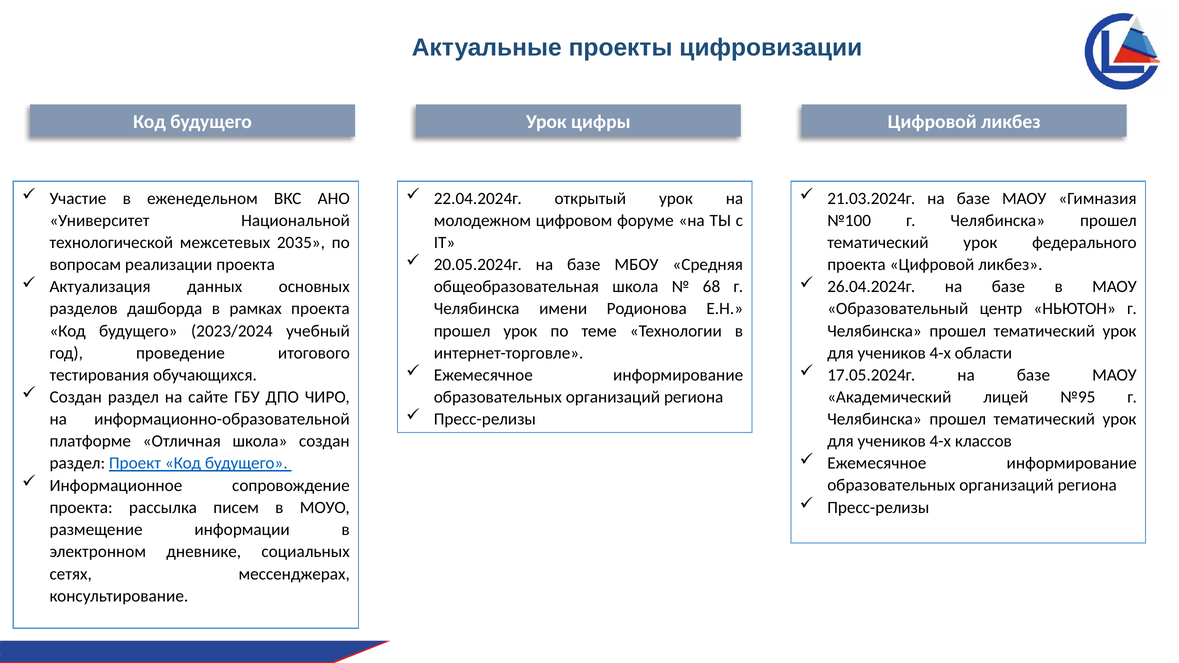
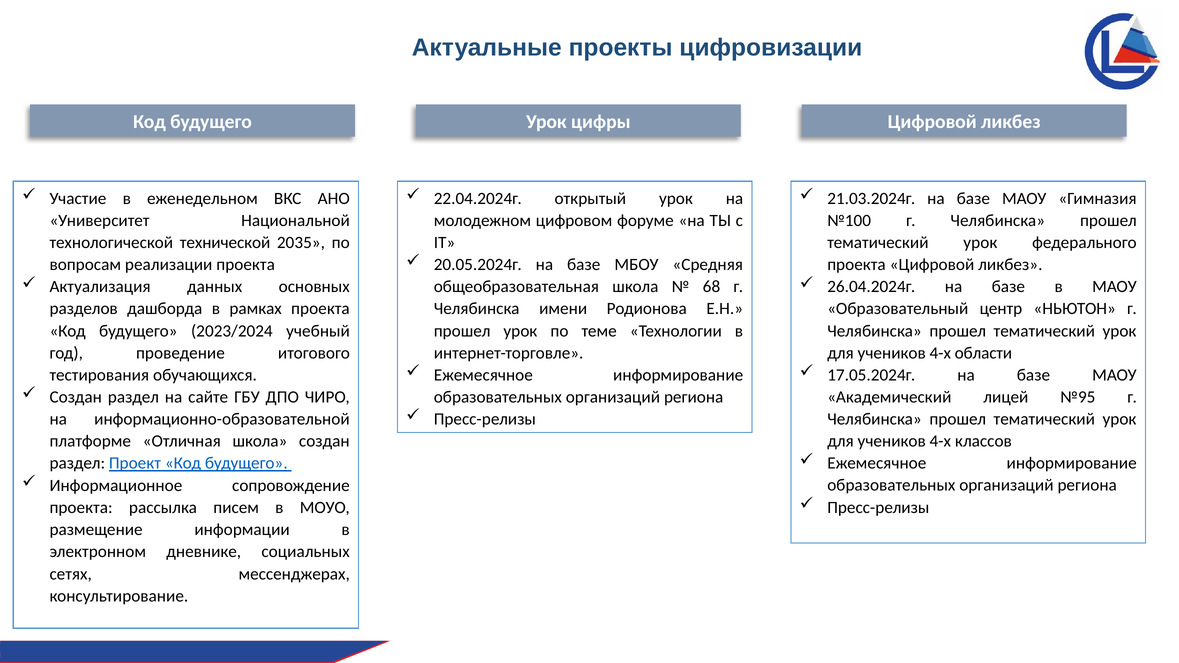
межсетевых: межсетевых -> технической (225, 243)
